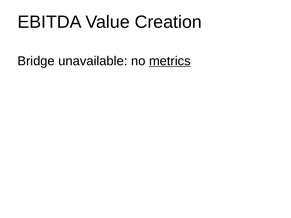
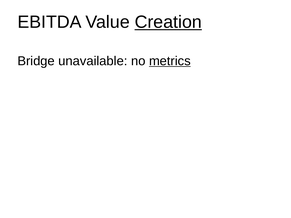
Creation underline: none -> present (168, 22)
